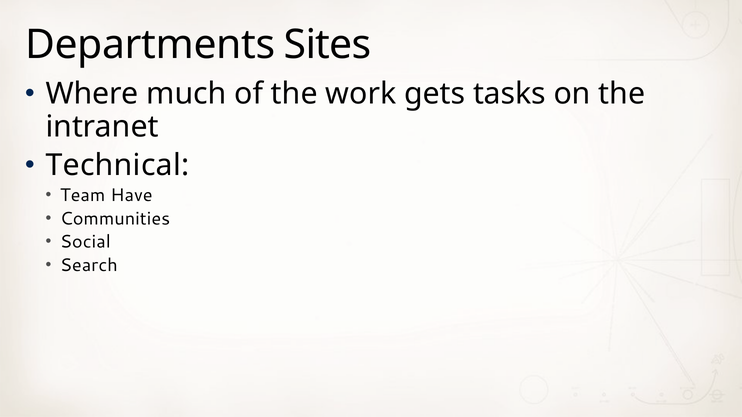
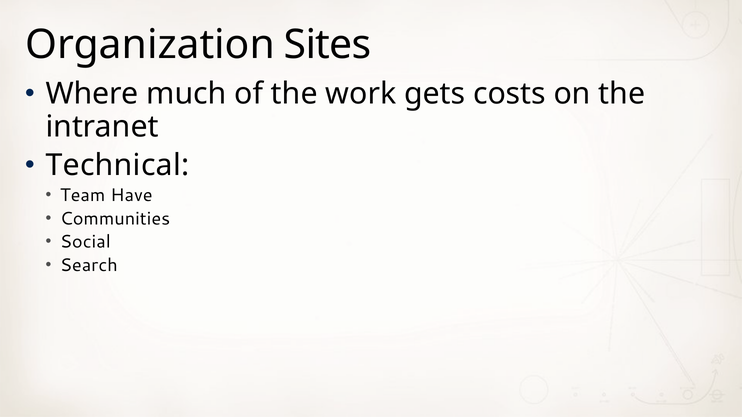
Departments: Departments -> Organization (150, 45)
tasks: tasks -> costs (509, 94)
